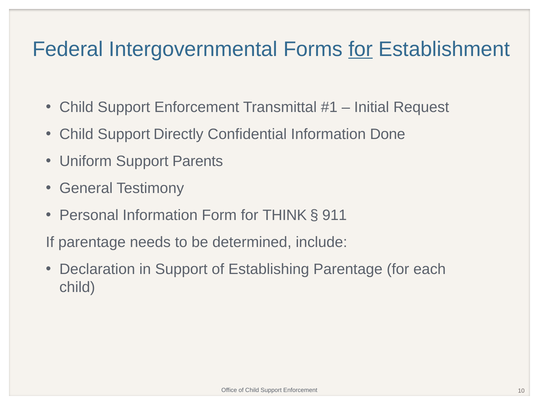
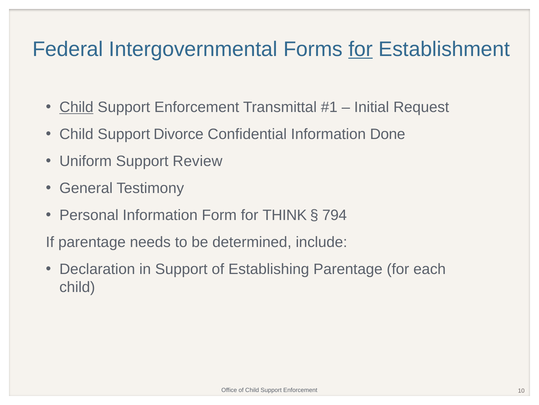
Child underline: none -> present (76, 107)
Directly: Directly -> Divorce (179, 134)
Parents: Parents -> Review (198, 161)
911: 911 -> 794 (335, 215)
